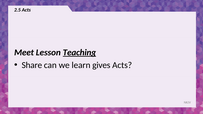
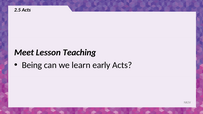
Teaching underline: present -> none (79, 53)
Share: Share -> Being (32, 65)
gives: gives -> early (101, 65)
